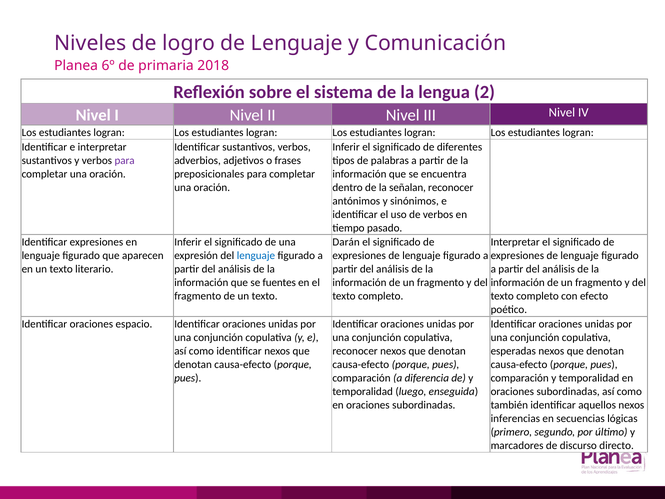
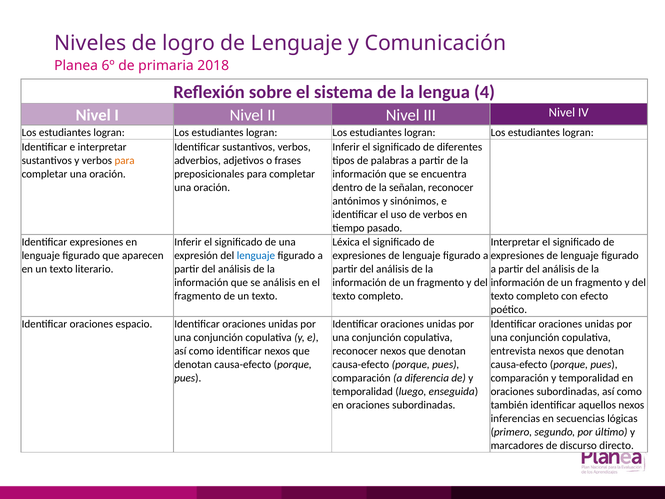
2: 2 -> 4 (485, 92)
para colour: purple -> orange (125, 160)
Darán: Darán -> Léxica (346, 242)
se fuentes: fuentes -> análisis (279, 283)
esperadas: esperadas -> entrevista (513, 351)
